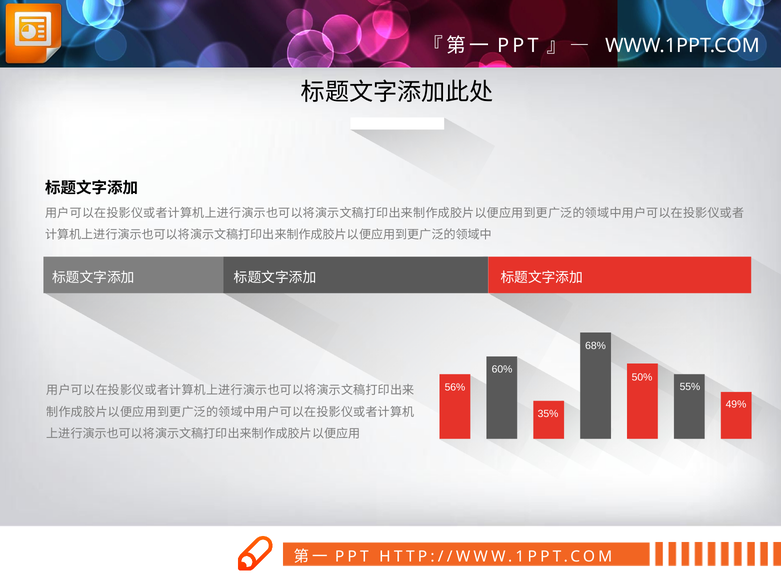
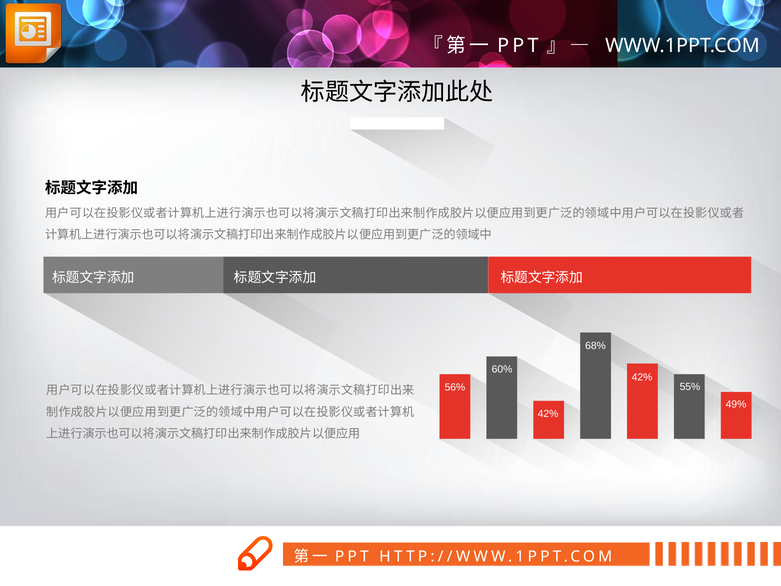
50%: 50% -> 42% (642, 377)
35%: 35% -> 42% (548, 414)
